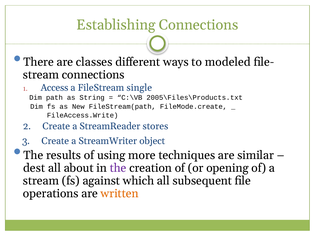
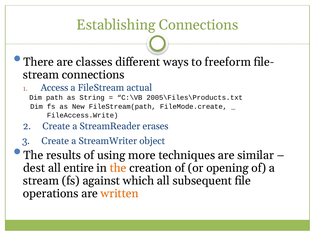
modeled: modeled -> freeform (228, 62)
single: single -> actual (139, 88)
stores: stores -> erases (156, 126)
about: about -> entire (79, 168)
the colour: purple -> orange (118, 168)
